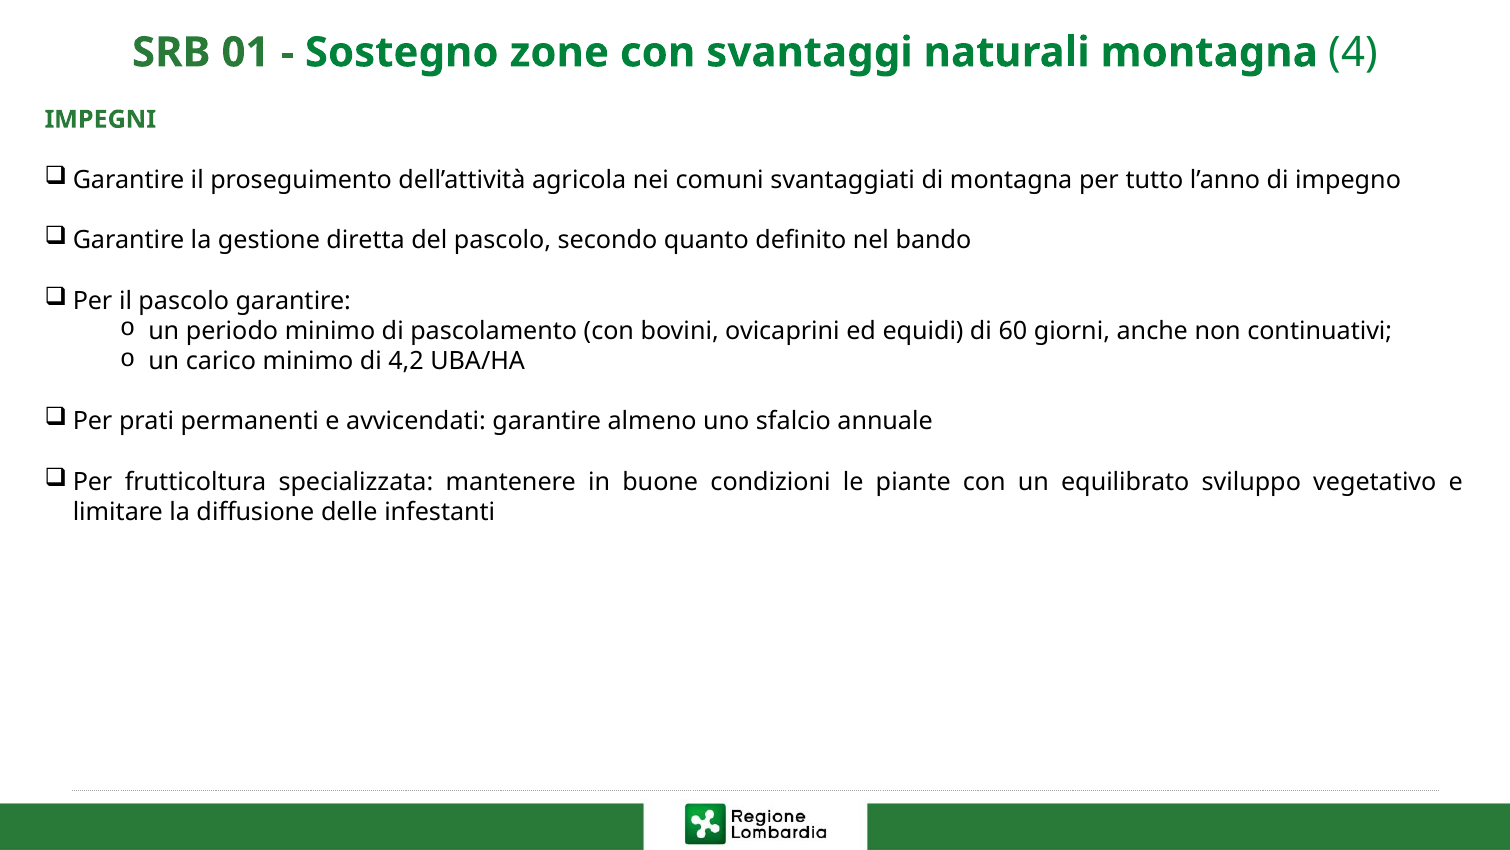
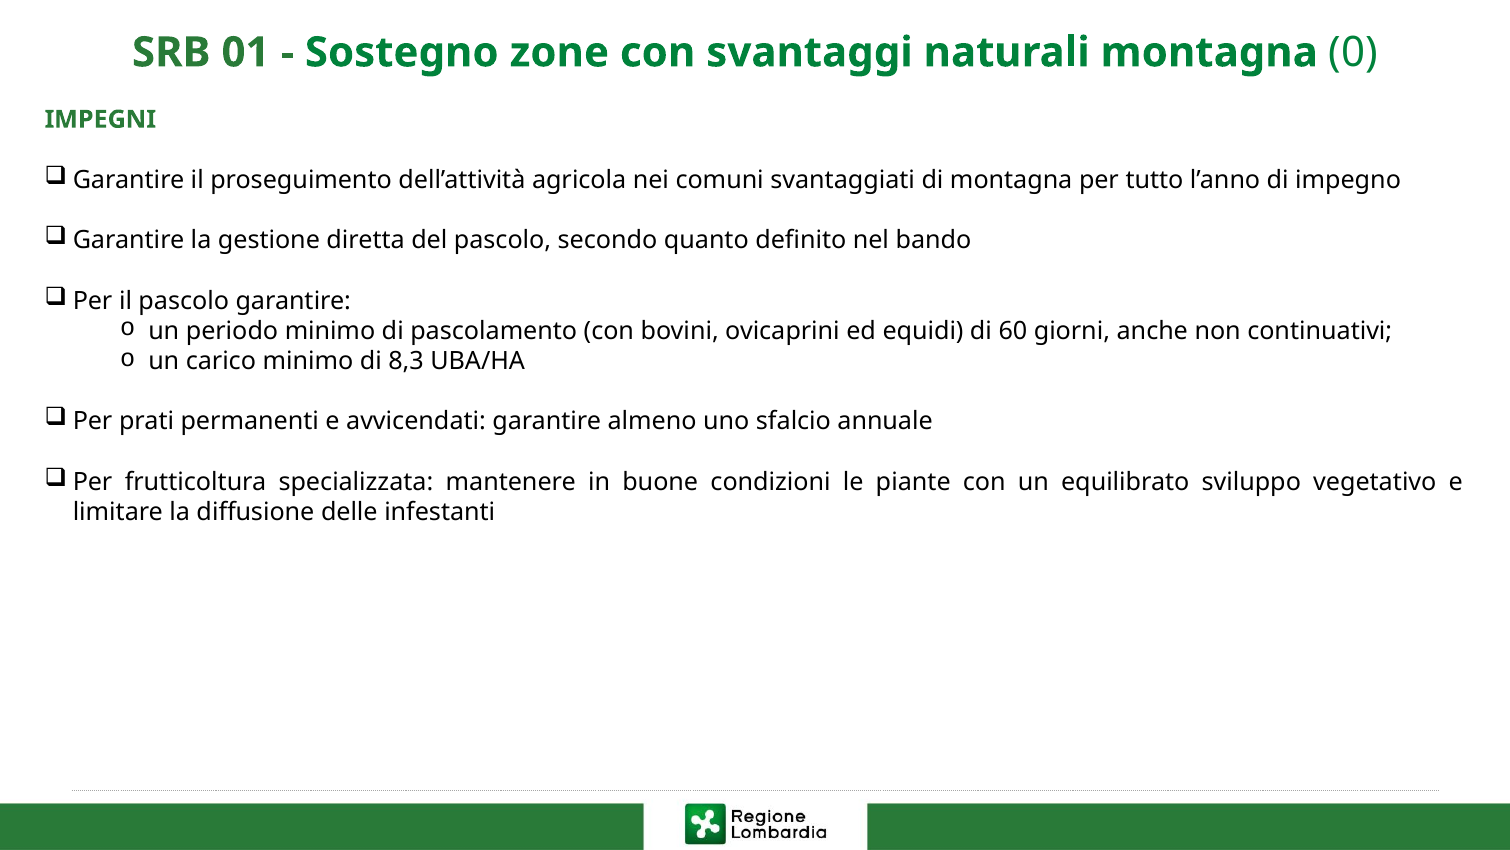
4: 4 -> 0 (1353, 52)
4,2: 4,2 -> 8,3 (406, 361)
